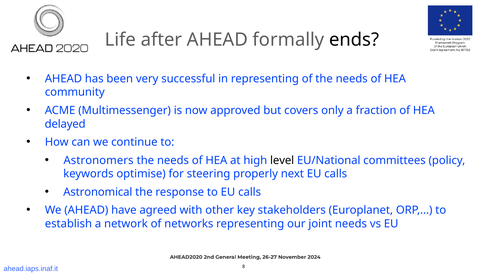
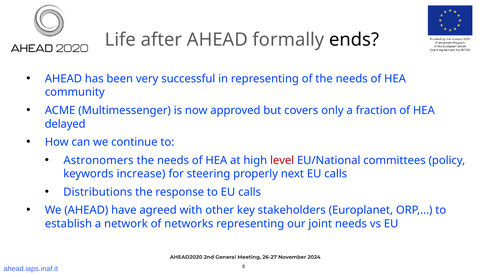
level colour: black -> red (282, 160)
optimise: optimise -> increase (141, 174)
Astronomical: Astronomical -> Distributions (98, 192)
